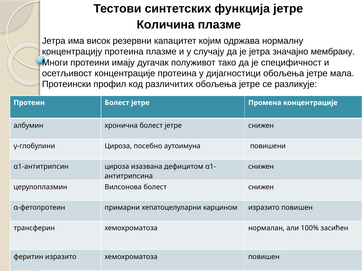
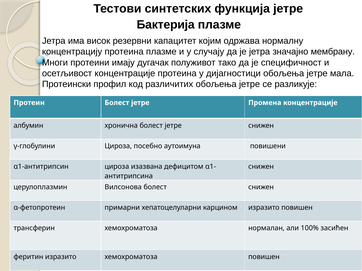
Количина: Количина -> Бактерија (166, 25)
